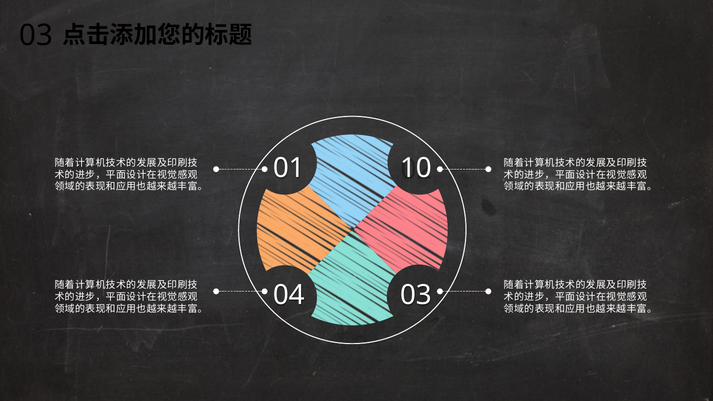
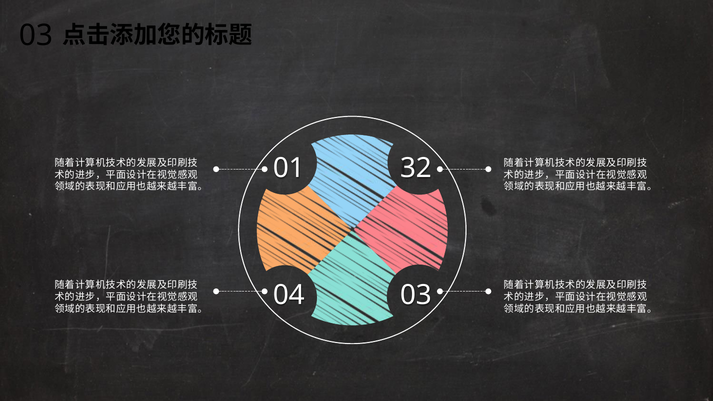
10: 10 -> 32 (416, 168)
